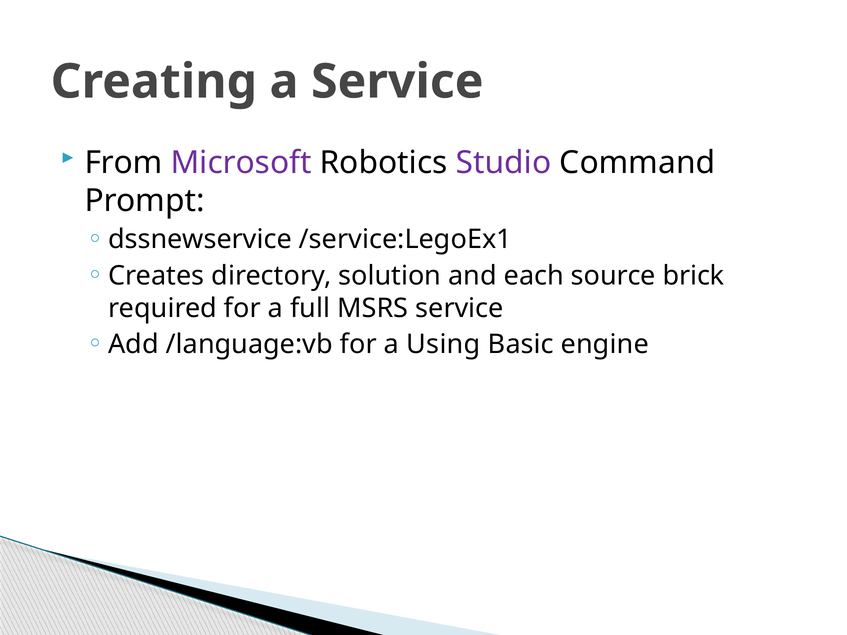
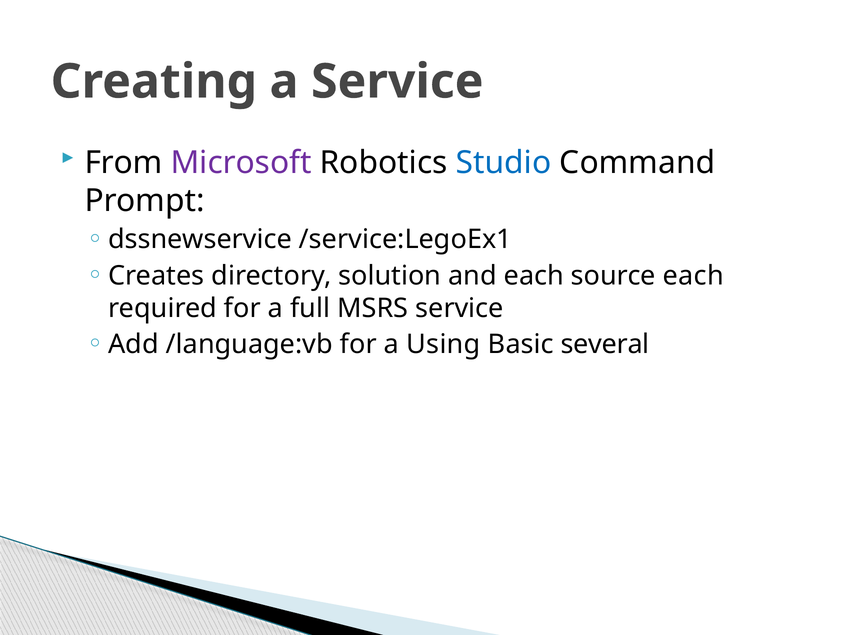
Studio colour: purple -> blue (504, 163)
source brick: brick -> each (693, 276)
engine: engine -> several (605, 345)
